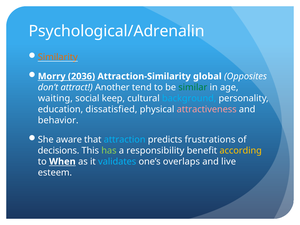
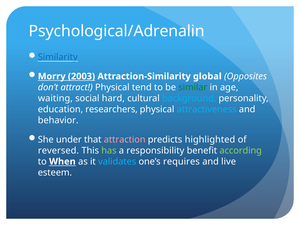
Similarity colour: orange -> blue (58, 57)
2036: 2036 -> 2003 (81, 76)
attract Another: Another -> Physical (112, 87)
keep: keep -> hard (113, 98)
dissatisfied: dissatisfied -> researchers (111, 109)
attractiveness colour: pink -> light blue (207, 109)
aware: aware -> under (69, 140)
attraction colour: light blue -> pink (125, 140)
frustrations: frustrations -> highlighted (210, 140)
decisions: decisions -> reversed (58, 151)
according colour: yellow -> light green (241, 151)
overlaps: overlaps -> requires (181, 162)
